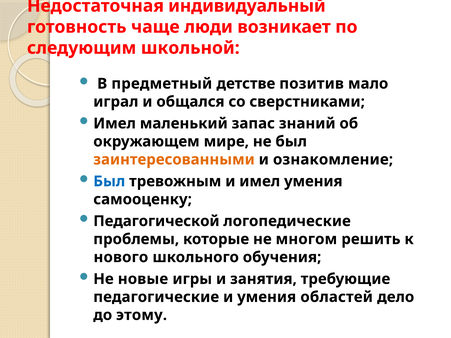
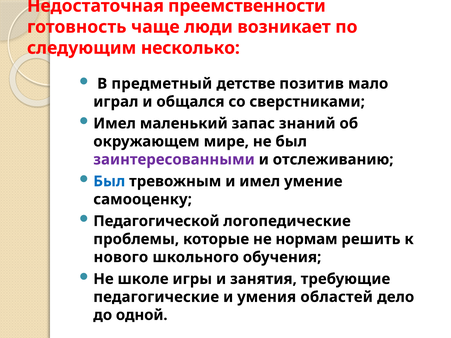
индивидуальный: индивидуальный -> преемственности (247, 6)
школьной: школьной -> несколько (190, 48)
заинтересованными colour: orange -> purple (174, 160)
ознакомление: ознакомление -> отслеживанию (333, 160)
имел умения: умения -> умение (313, 181)
многом: многом -> нормам (307, 239)
новые: новые -> школе (143, 279)
этому: этому -> одной (142, 315)
